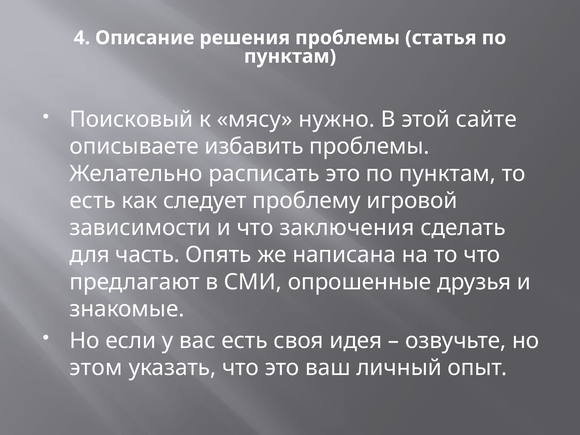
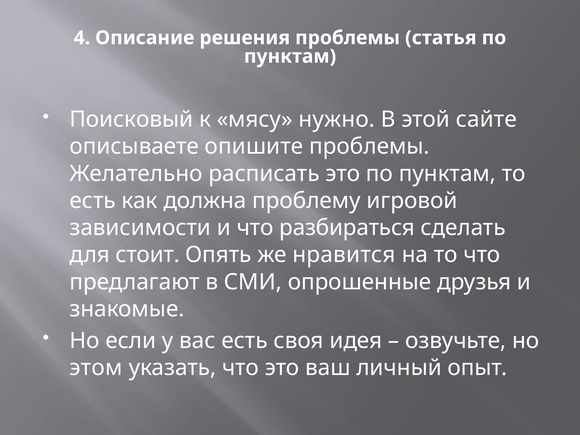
избавить: избавить -> опишите (254, 147)
следует: следует -> должна (205, 201)
заключения: заключения -> разбираться (347, 228)
часть: часть -> стоит (148, 255)
написана: написана -> нравится (344, 255)
